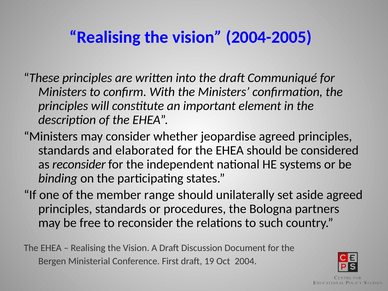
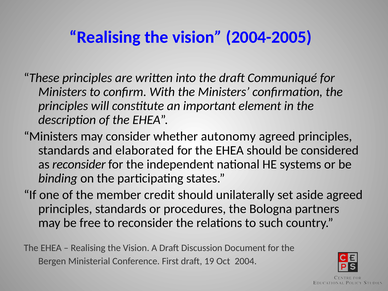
jeopardise: jeopardise -> autonomy (228, 136)
range: range -> credit (159, 195)
